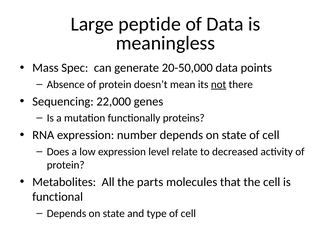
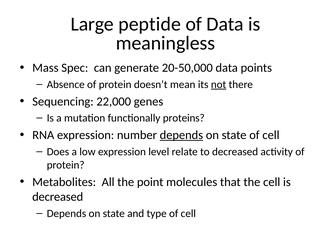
depends underline: none -> present (181, 135)
parts: parts -> point (150, 182)
functional: functional -> decreased (58, 197)
